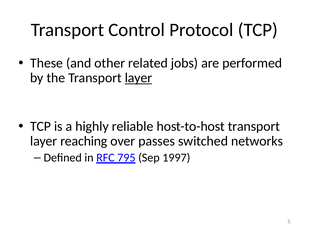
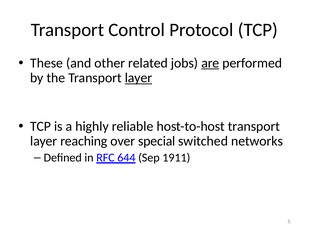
are underline: none -> present (210, 63)
passes: passes -> special (157, 141)
795: 795 -> 644 (126, 157)
1997: 1997 -> 1911 (176, 157)
